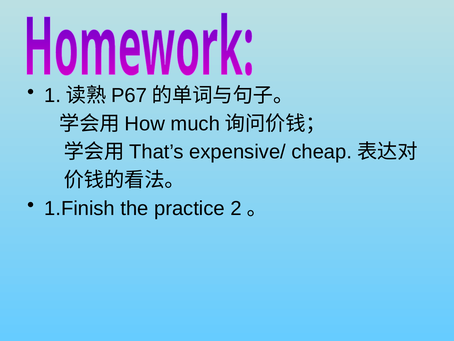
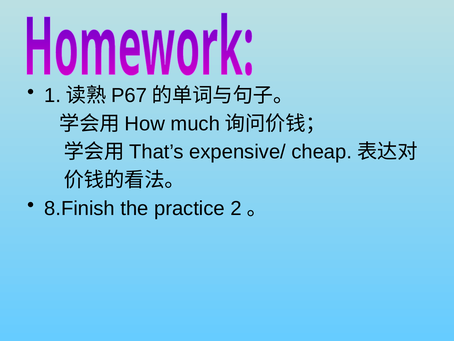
1.Finish: 1.Finish -> 8.Finish (80, 208)
